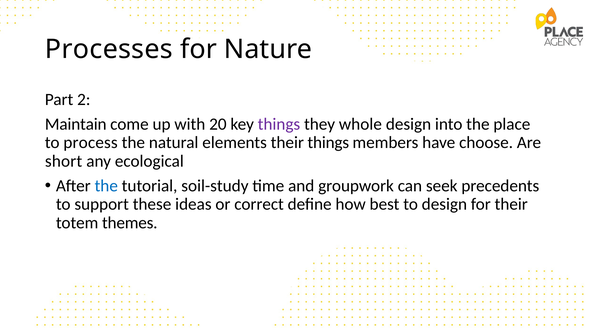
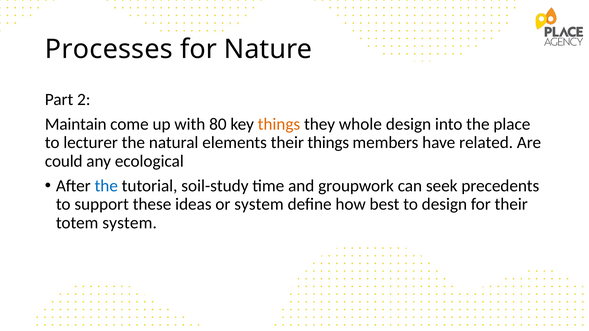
20: 20 -> 80 (218, 124)
things colour: purple -> orange (279, 124)
process: process -> lecturer (91, 143)
choose: choose -> related (486, 143)
short: short -> could (64, 161)
or correct: correct -> system (259, 204)
totem themes: themes -> system (130, 223)
